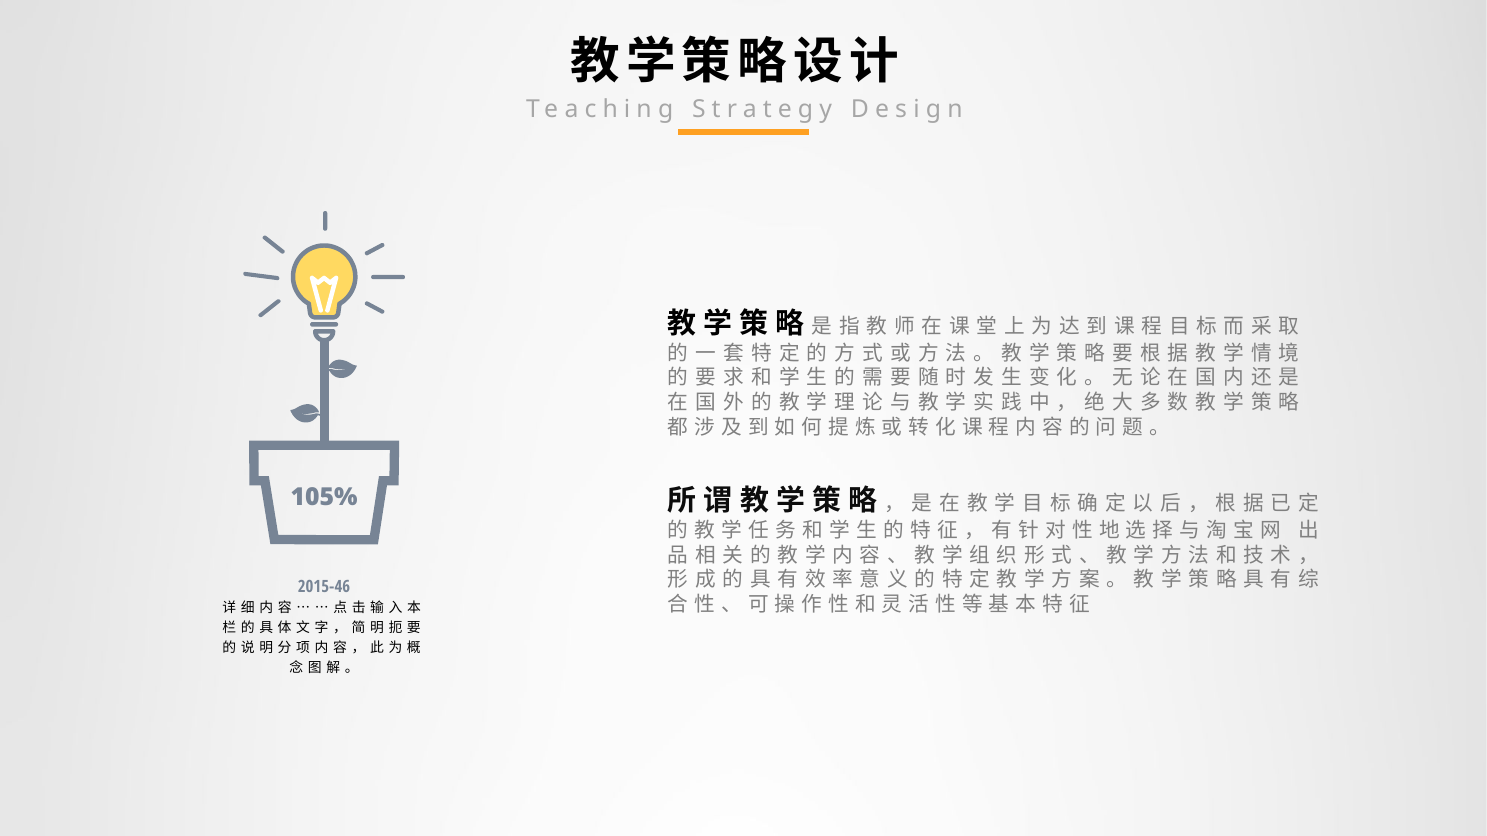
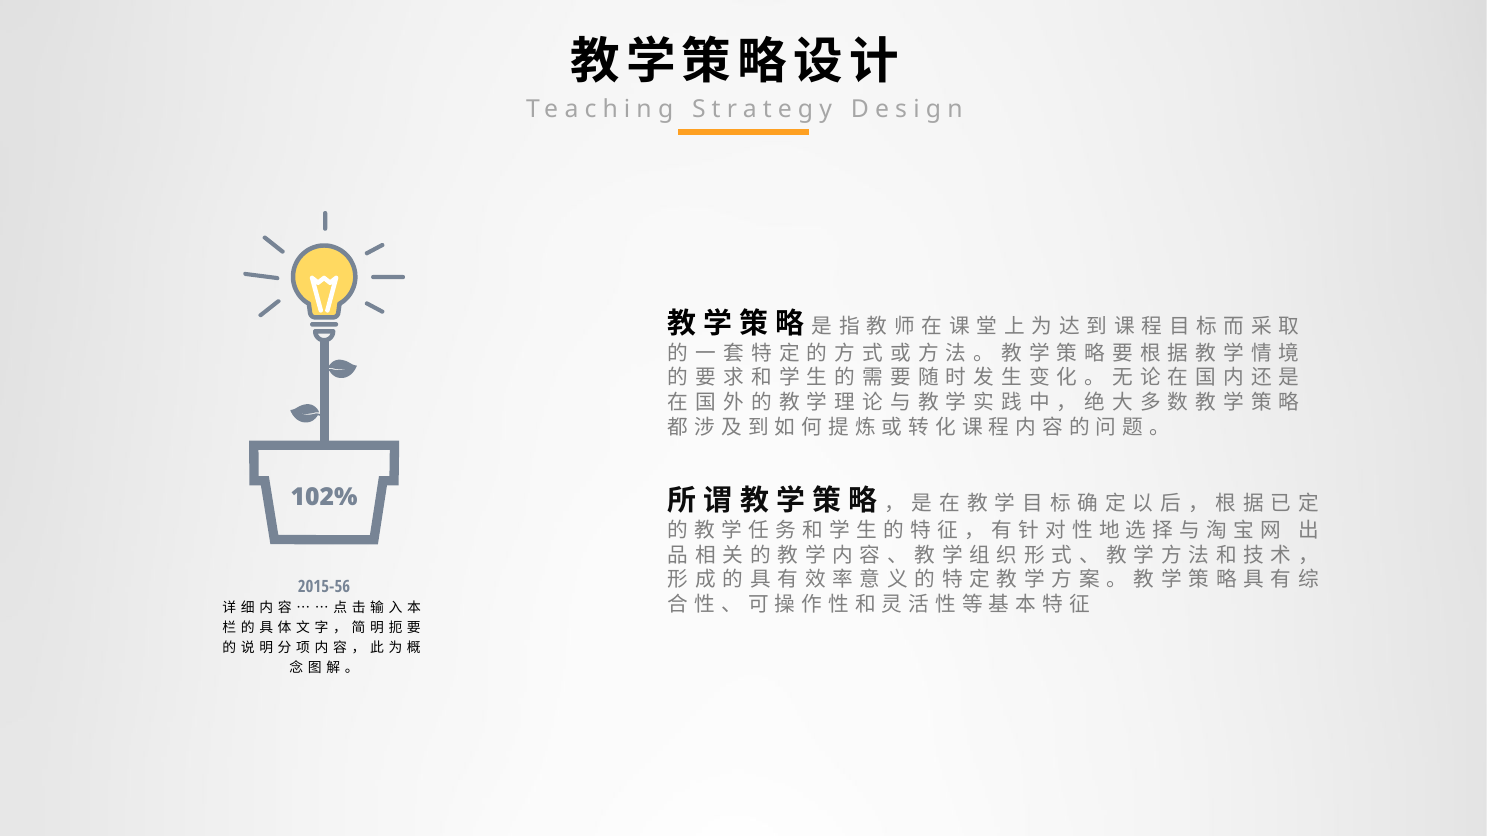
105%: 105% -> 102% (324, 497)
2015-46: 2015-46 -> 2015-56 (324, 587)
